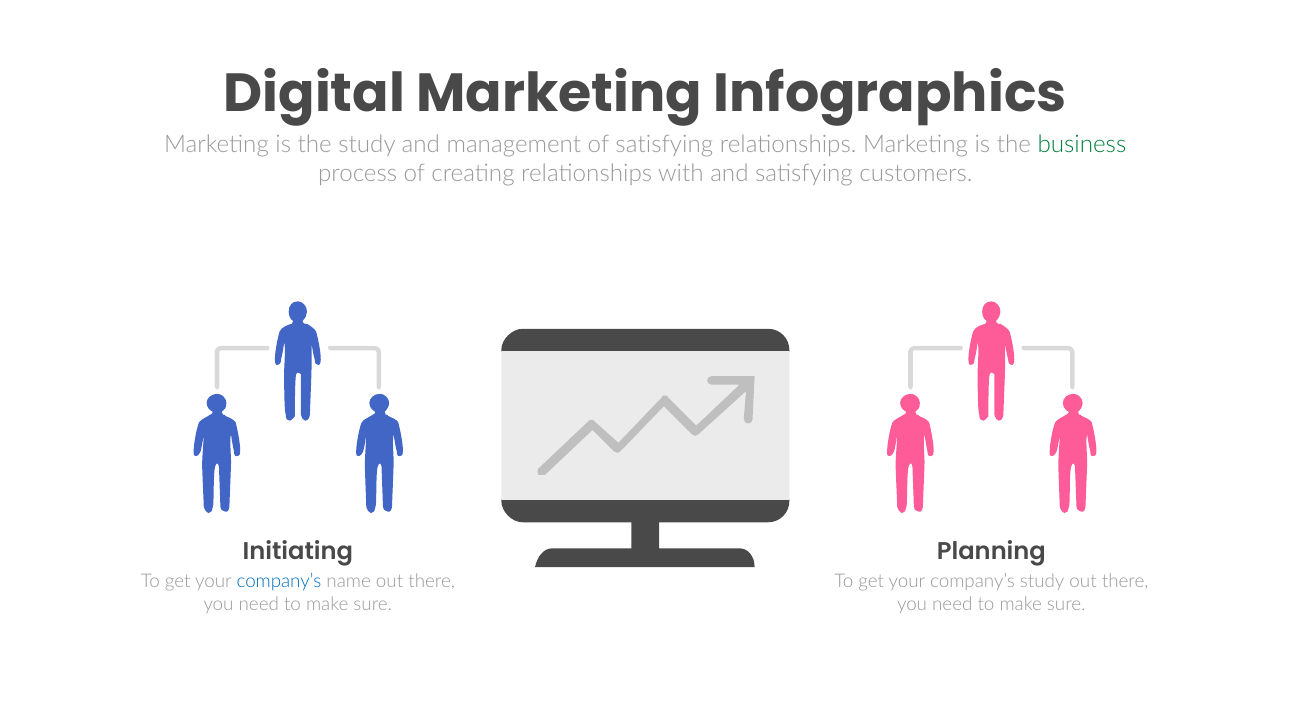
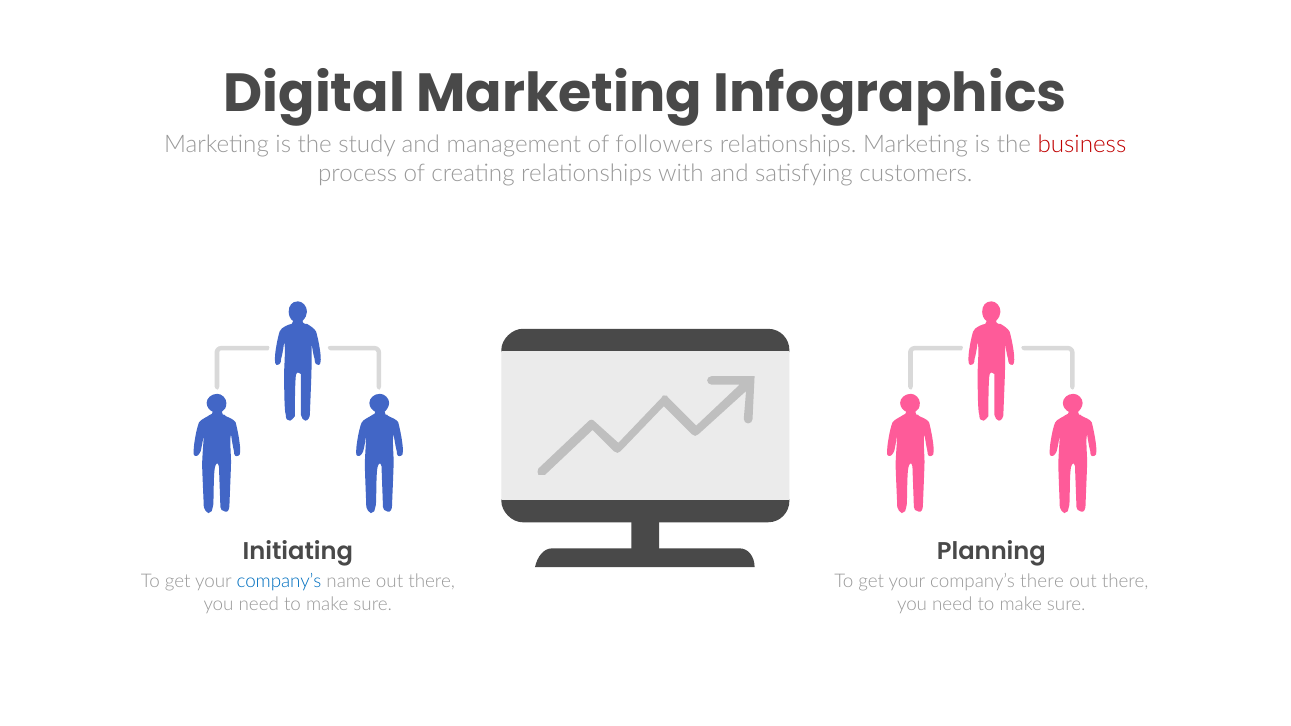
satisfying: satisfying -> followers (664, 145)
business colour: green -> red (1082, 145)
company’s study: study -> there (1042, 582)
